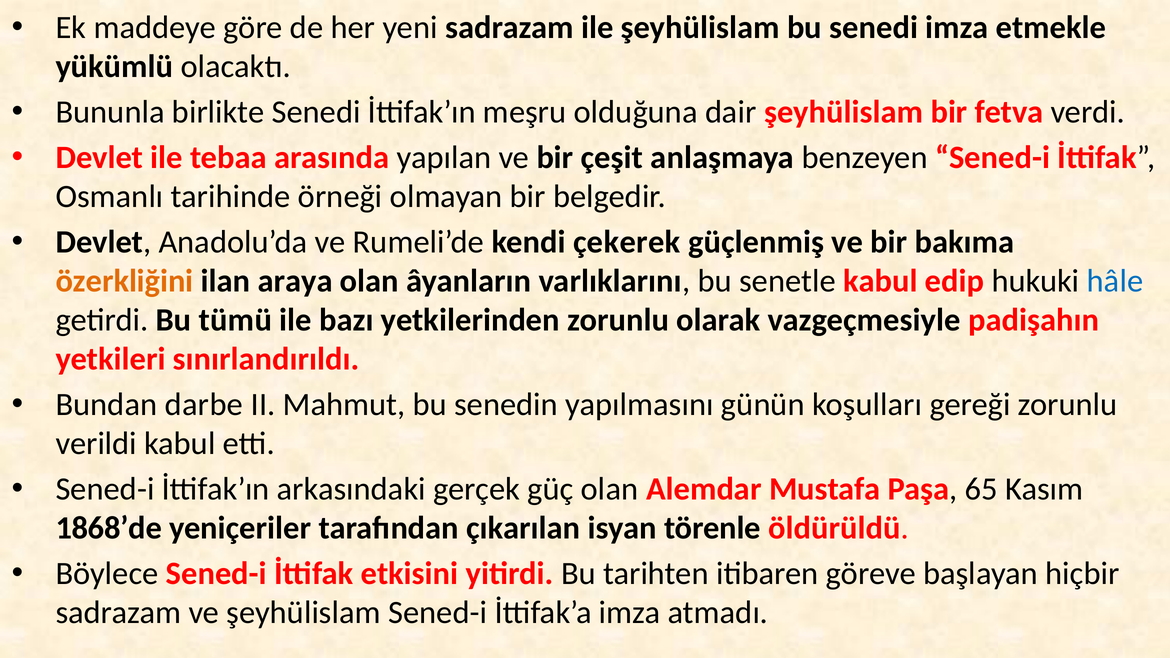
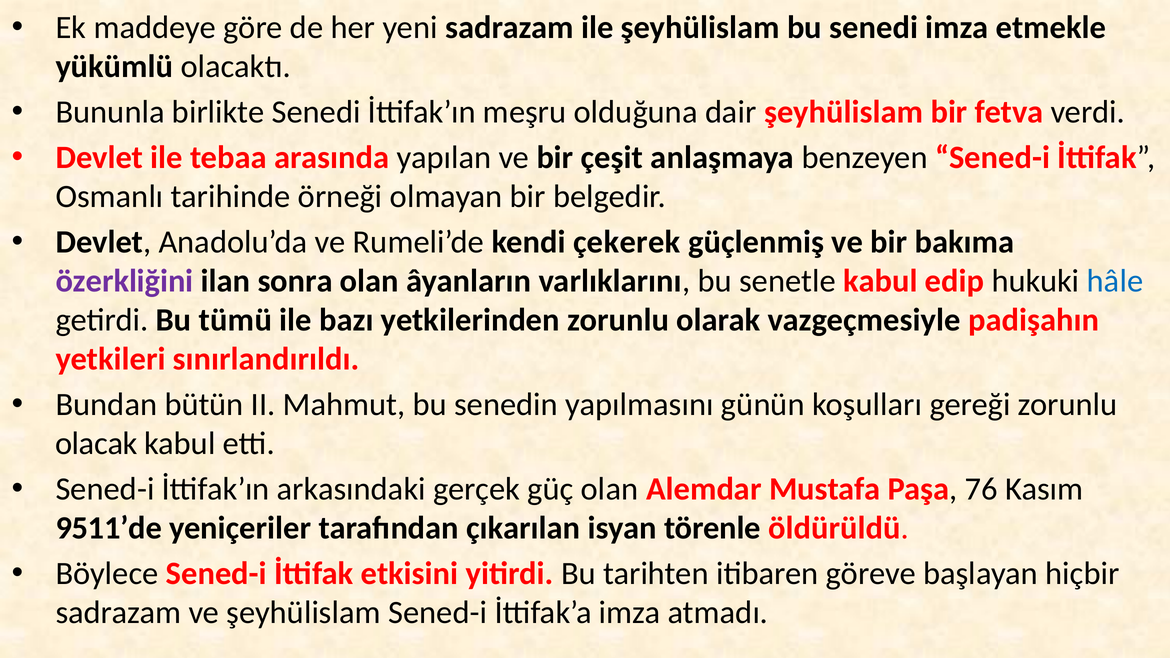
özerkliğini colour: orange -> purple (125, 281)
araya: araya -> sonra (295, 281)
darbe: darbe -> bütün (204, 405)
verildi: verildi -> olacak (96, 444)
65: 65 -> 76 (981, 489)
1868’de: 1868’de -> 9511’de (109, 528)
